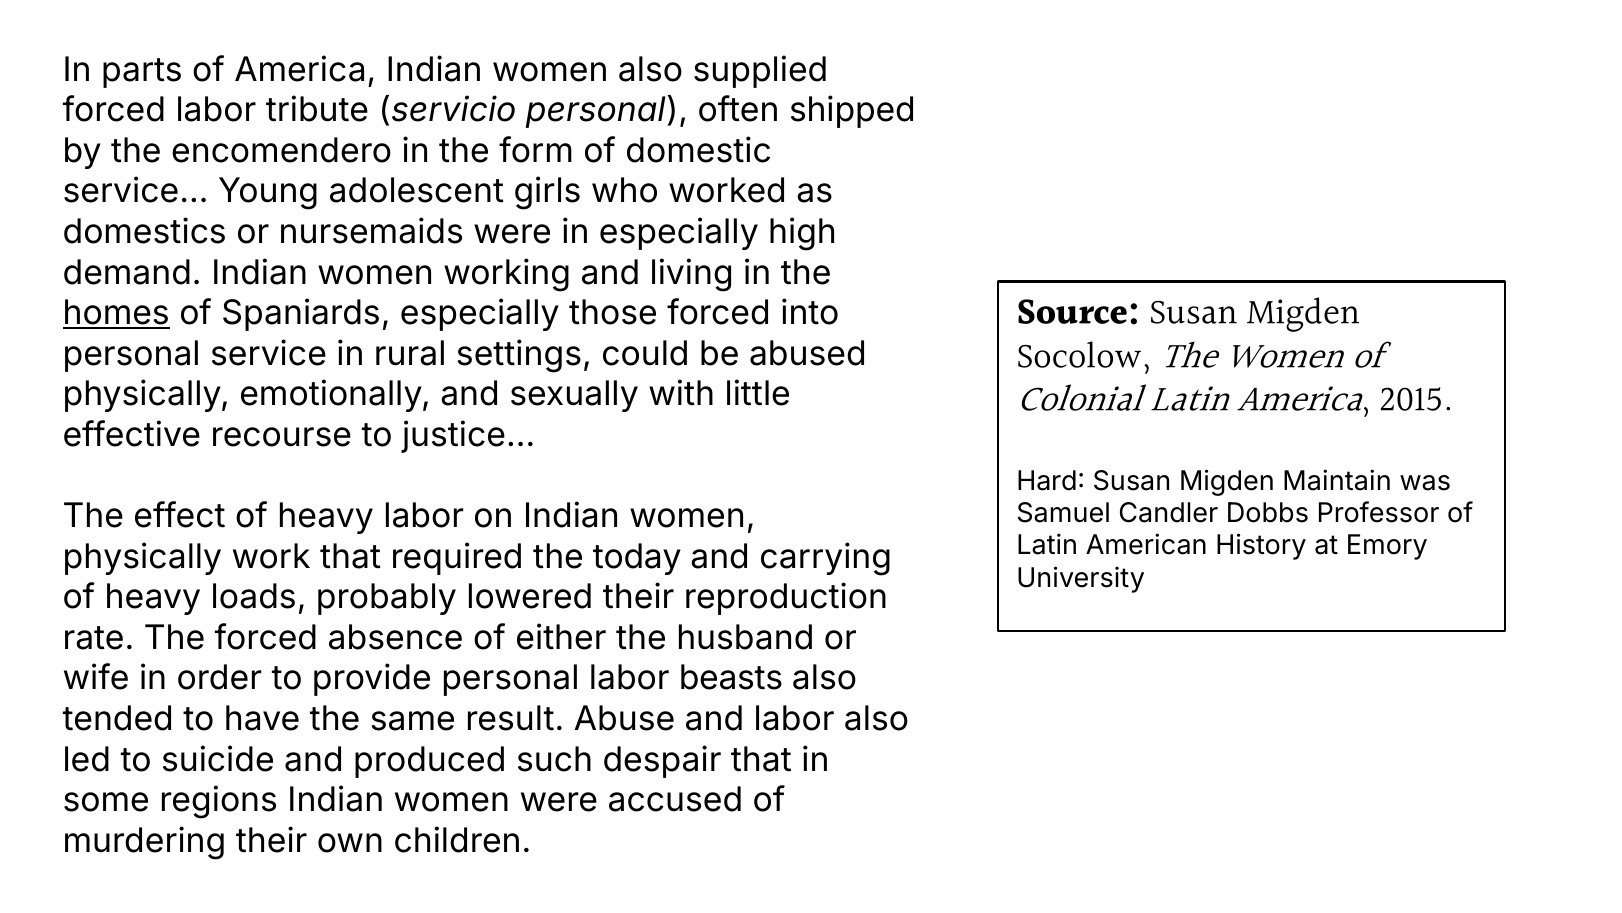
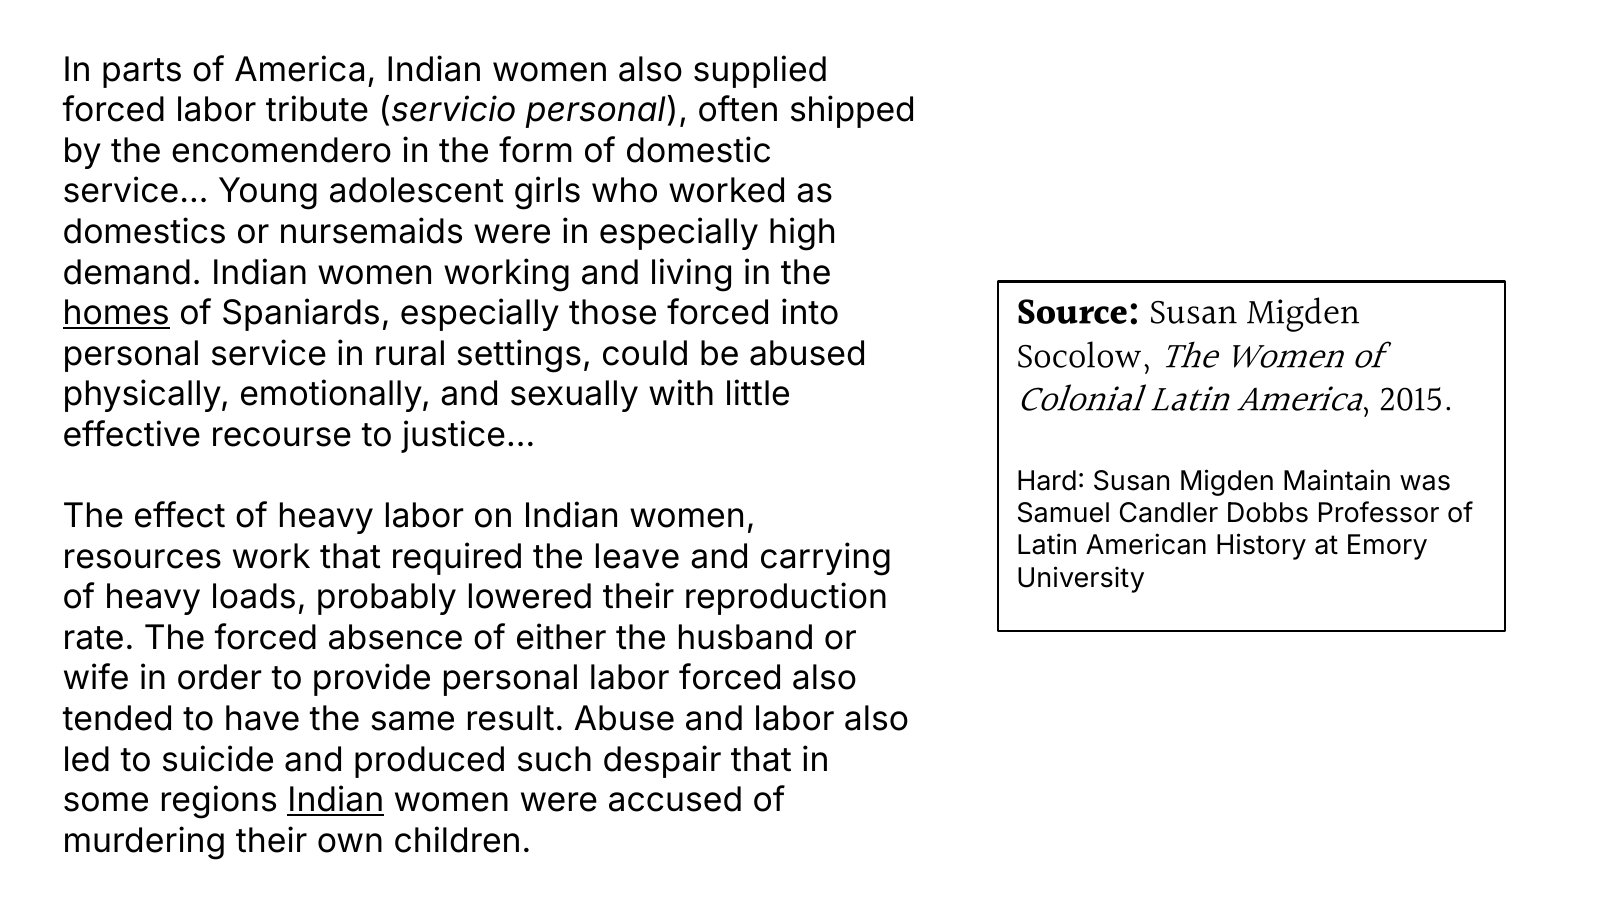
physically: physically -> resources (142, 557)
today: today -> leave (637, 557)
labor beasts: beasts -> forced (731, 678)
Indian underline: none -> present (336, 800)
